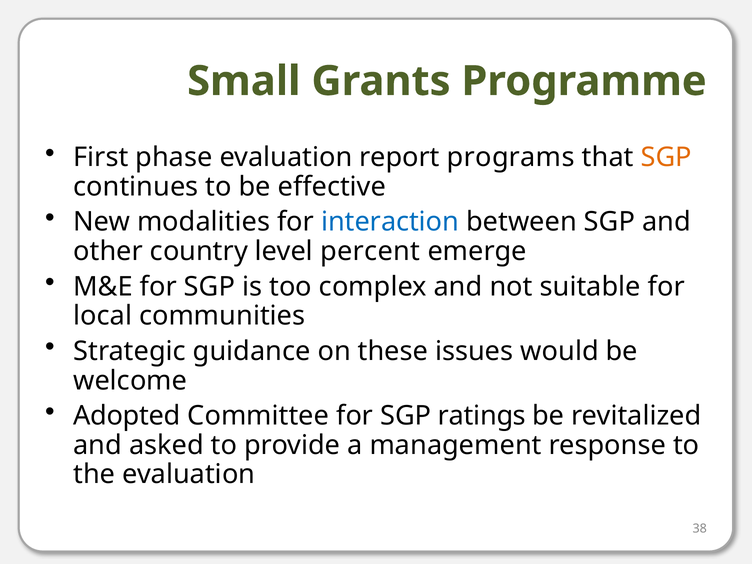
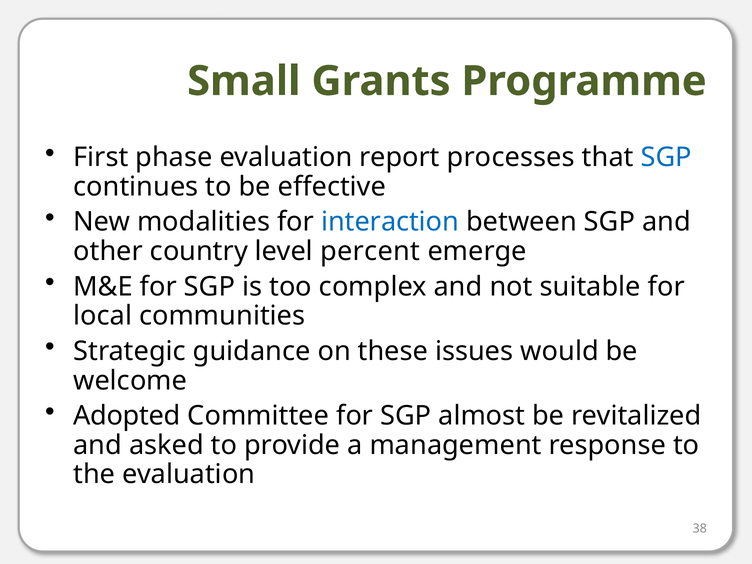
programs: programs -> processes (511, 157)
SGP colour: orange -> blue (666, 157)
ratings: ratings -> almost (482, 416)
